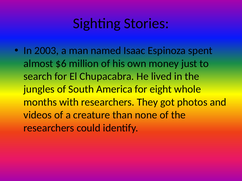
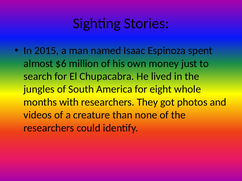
2003: 2003 -> 2015 (47, 51)
